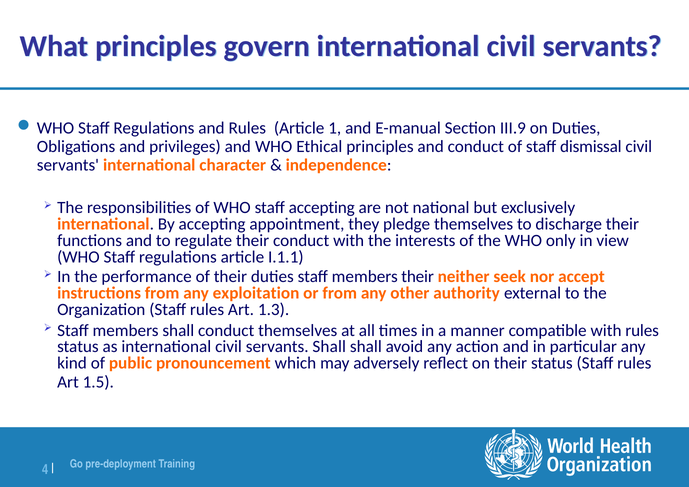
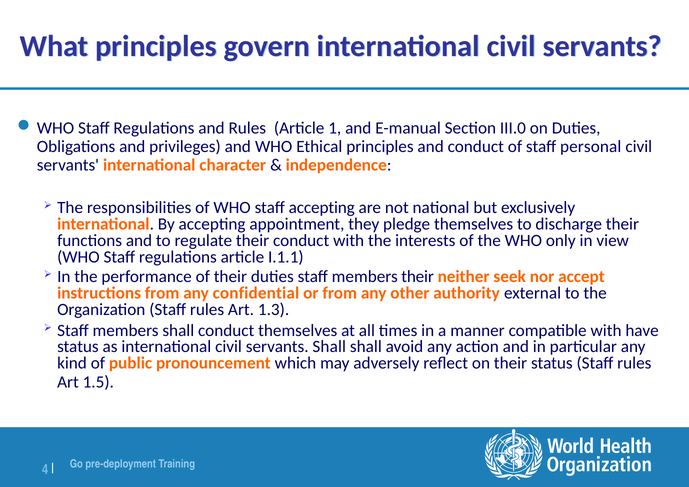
III.9: III.9 -> III.0 (513, 128)
dismissal: dismissal -> personal (591, 147)
exploitation: exploitation -> confidential (256, 293)
with rules: rules -> have (642, 330)
